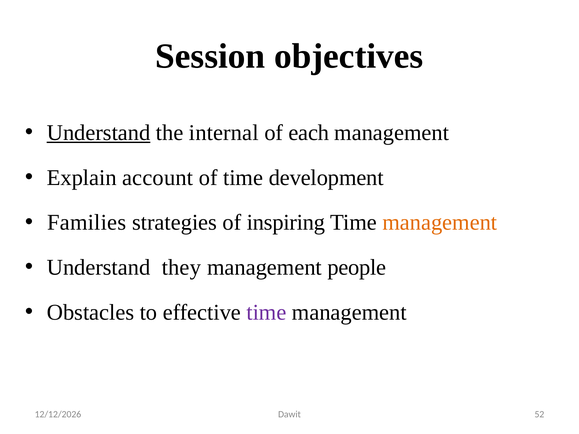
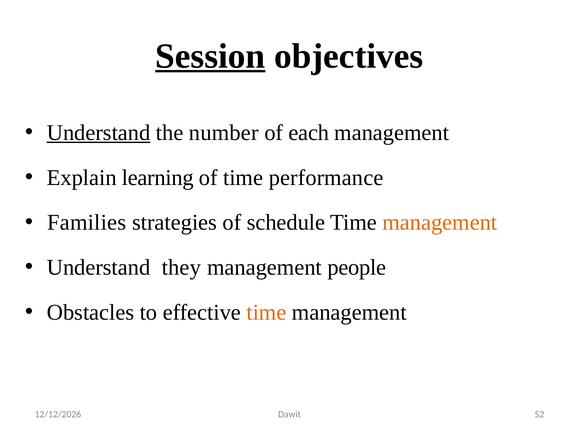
Session underline: none -> present (210, 56)
internal: internal -> number (224, 133)
account: account -> learning (158, 178)
development: development -> performance (326, 178)
inspiring: inspiring -> schedule (286, 223)
time colour: purple -> orange (266, 313)
